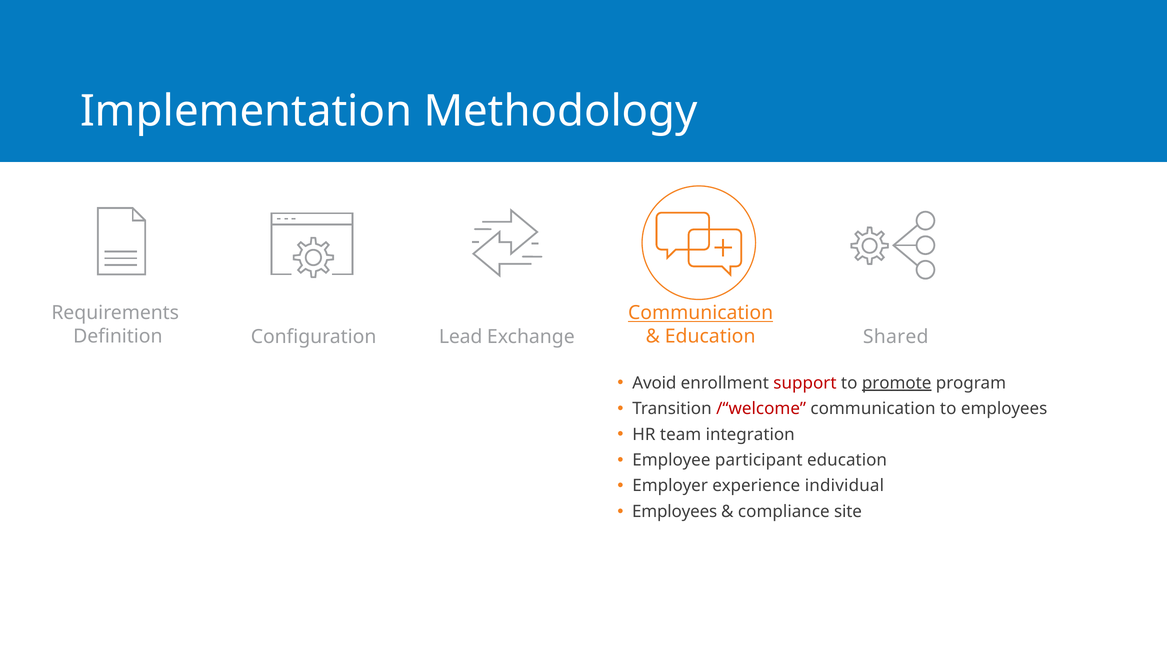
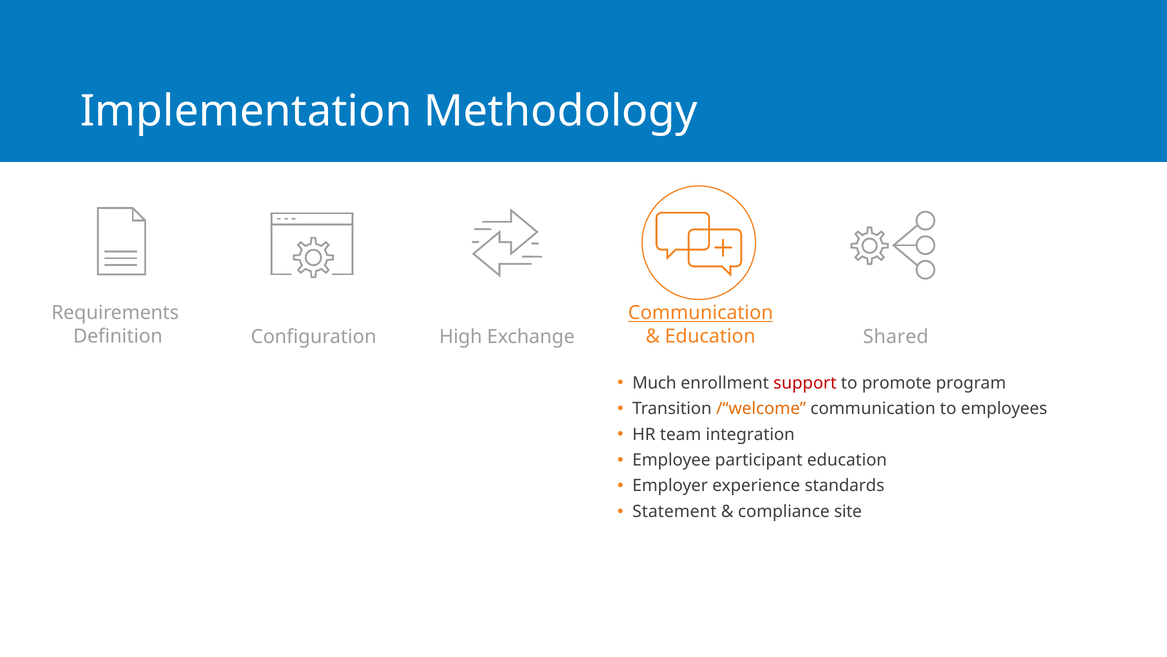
Lead: Lead -> High (461, 336)
Avoid: Avoid -> Much (654, 383)
promote underline: present -> none (897, 383)
/“welcome colour: red -> orange (761, 408)
individual: individual -> standards (845, 485)
Employees: Employees -> Statement (674, 511)
